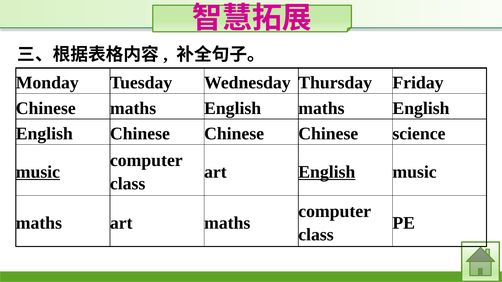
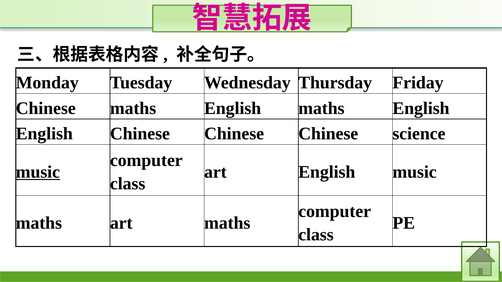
English underline: present -> none (327, 172)
